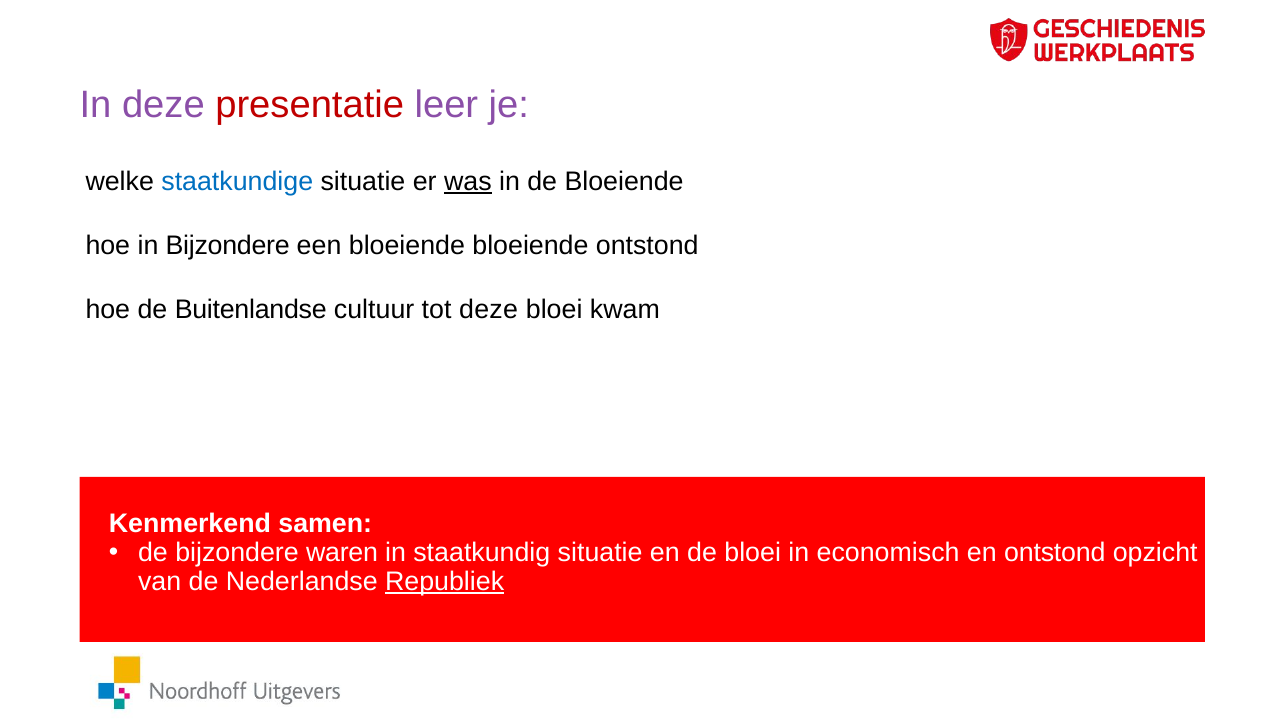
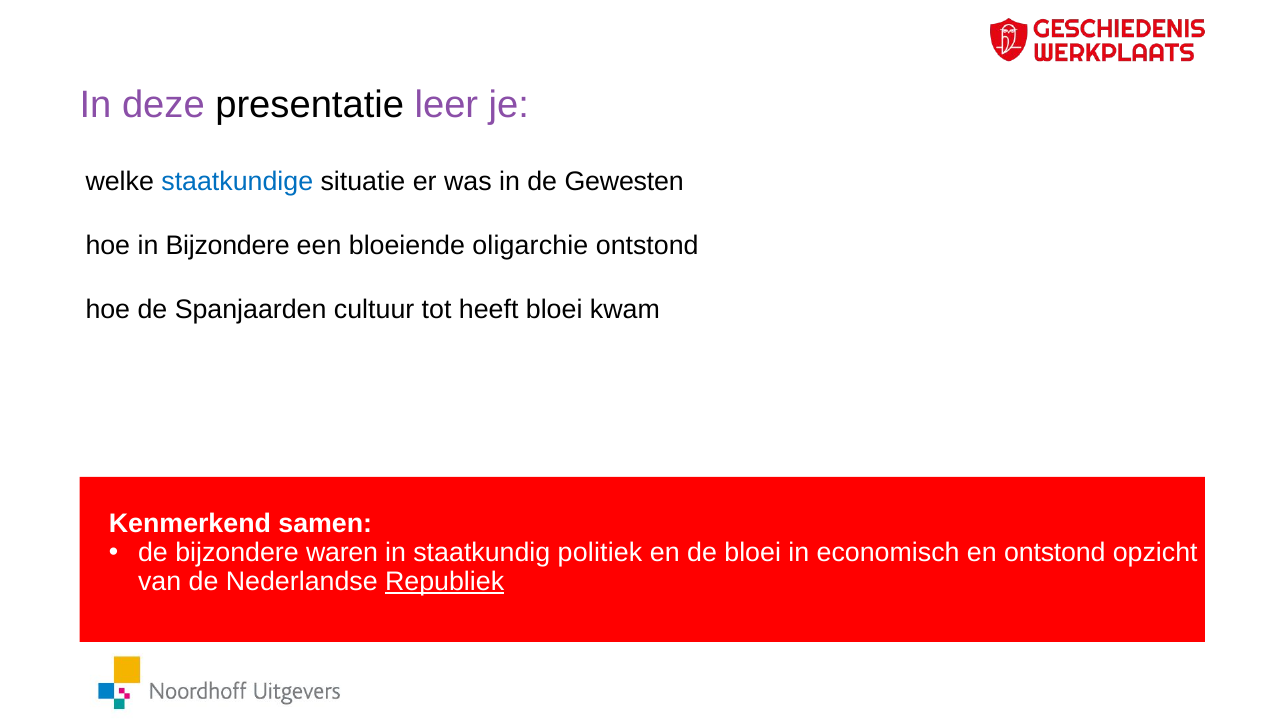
presentatie colour: red -> black (310, 105)
was underline: present -> none (468, 182)
de Bloeiende: Bloeiende -> Gewesten (624, 182)
bloeiende bloeiende: bloeiende -> oligarchie (530, 246)
Buitenlandse: Buitenlandse -> Spanjaarden (251, 310)
tot deze: deze -> heeft (489, 310)
staatkundig situatie: situatie -> politiek (600, 552)
